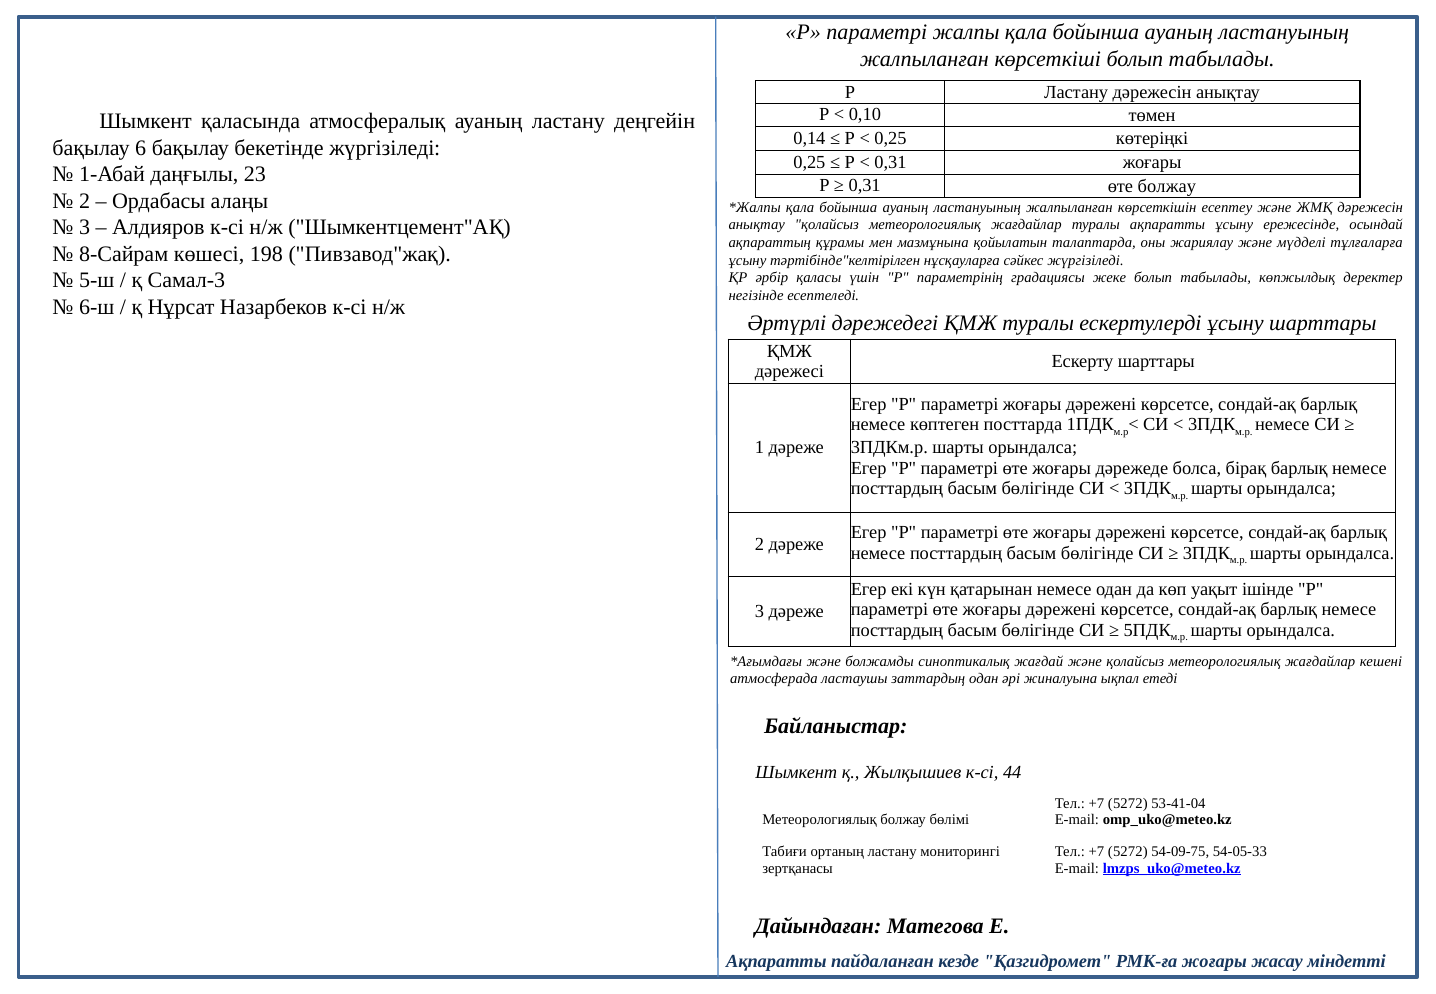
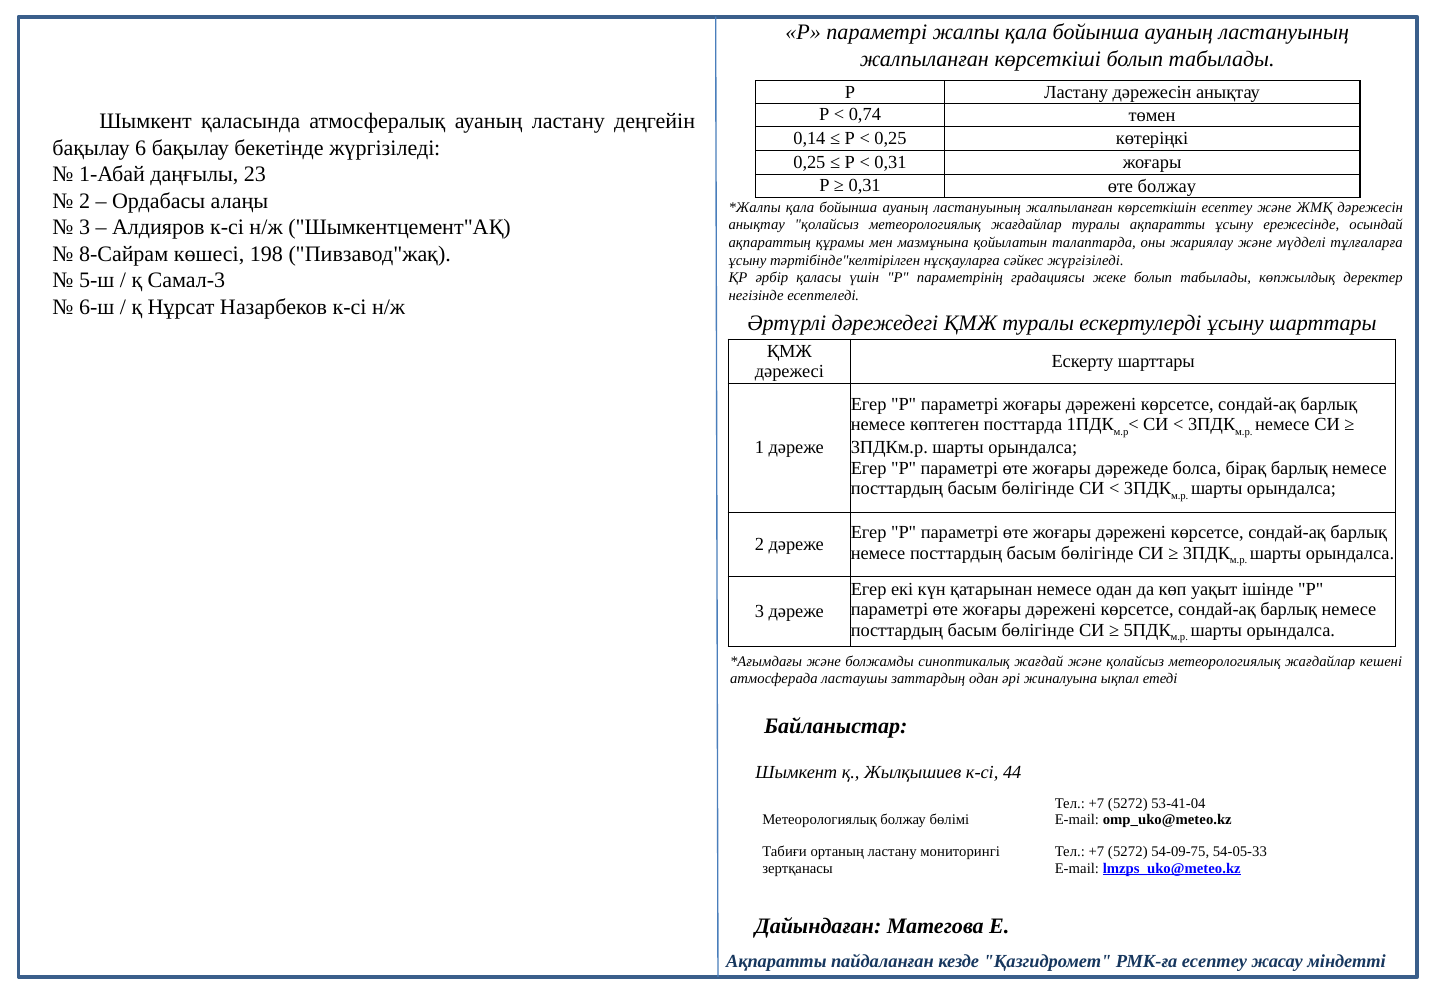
0,10: 0,10 -> 0,74 (865, 115)
РМК-ға жоғары: жоғары -> есептеу (1214, 961)
